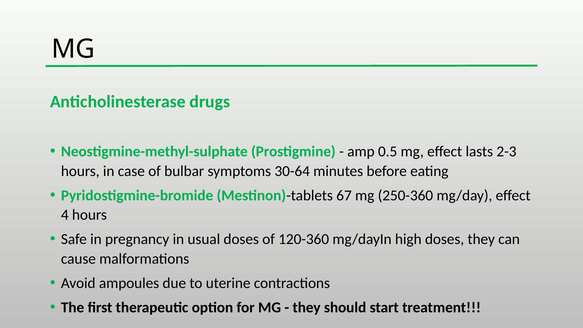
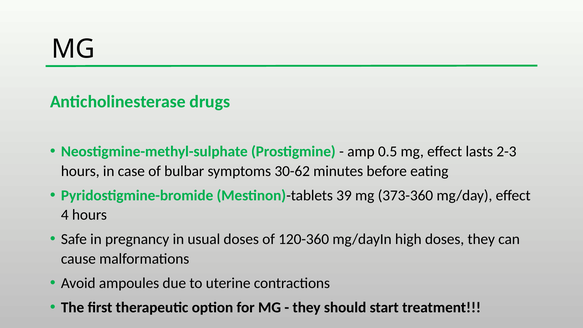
30-64: 30-64 -> 30-62 (292, 171)
67: 67 -> 39 (344, 195)
250-360: 250-360 -> 373-360 (405, 195)
